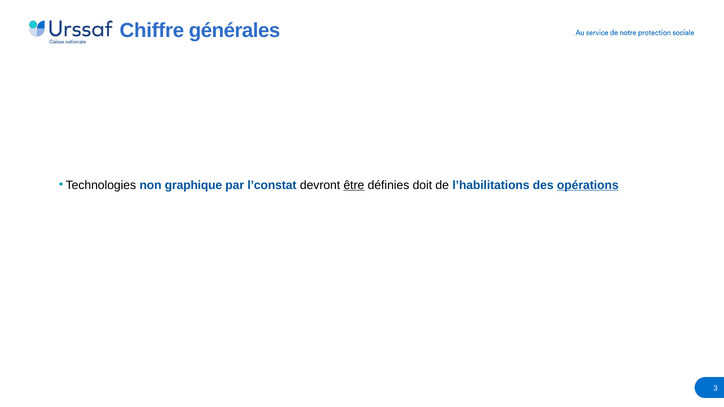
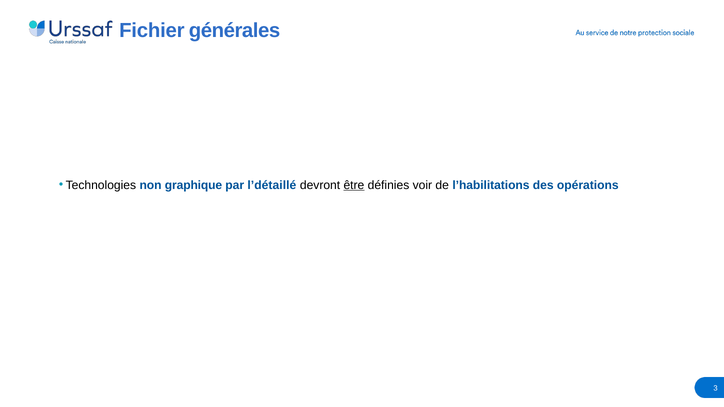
Chiffre: Chiffre -> Fichier (152, 30)
l’constat: l’constat -> l’détaillé (272, 185)
doit: doit -> voir (422, 185)
opérations underline: present -> none (588, 185)
